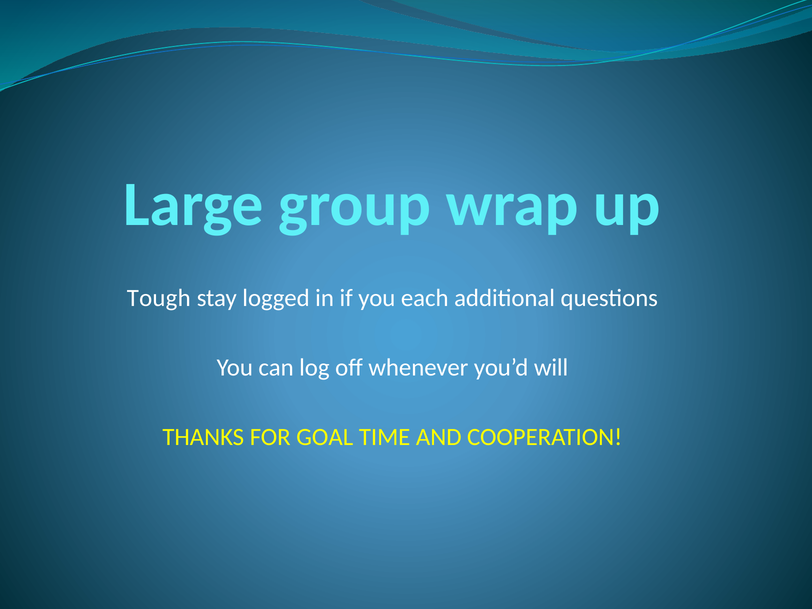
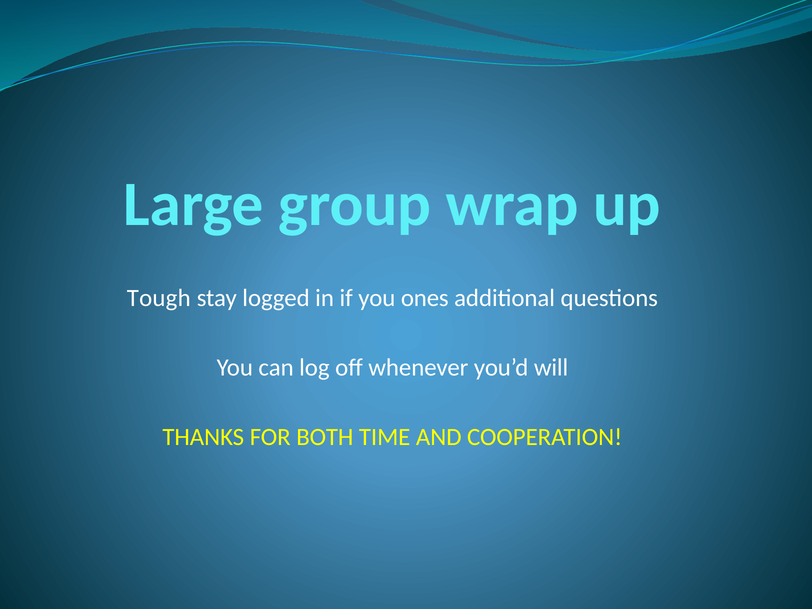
each: each -> ones (425, 298)
GOAL: GOAL -> BOTH (325, 437)
